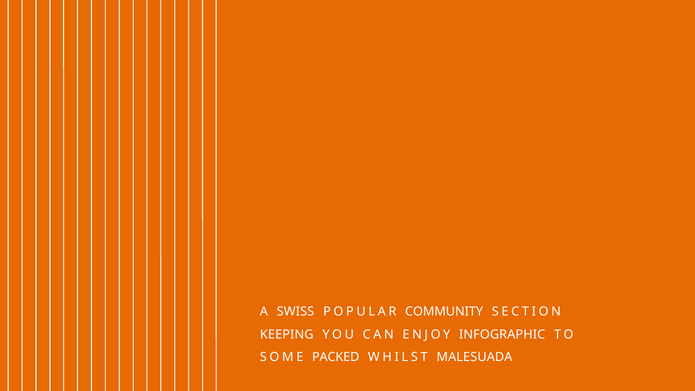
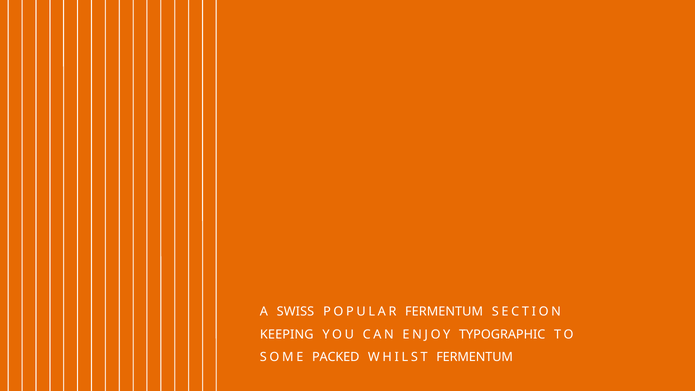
POPULAR COMMUNITY: COMMUNITY -> FERMENTUM (444, 312)
INFOGRAPHIC: INFOGRAPHIC -> TYPOGRAPHIC (502, 334)
WHILST MALESUADA: MALESUADA -> FERMENTUM (475, 357)
